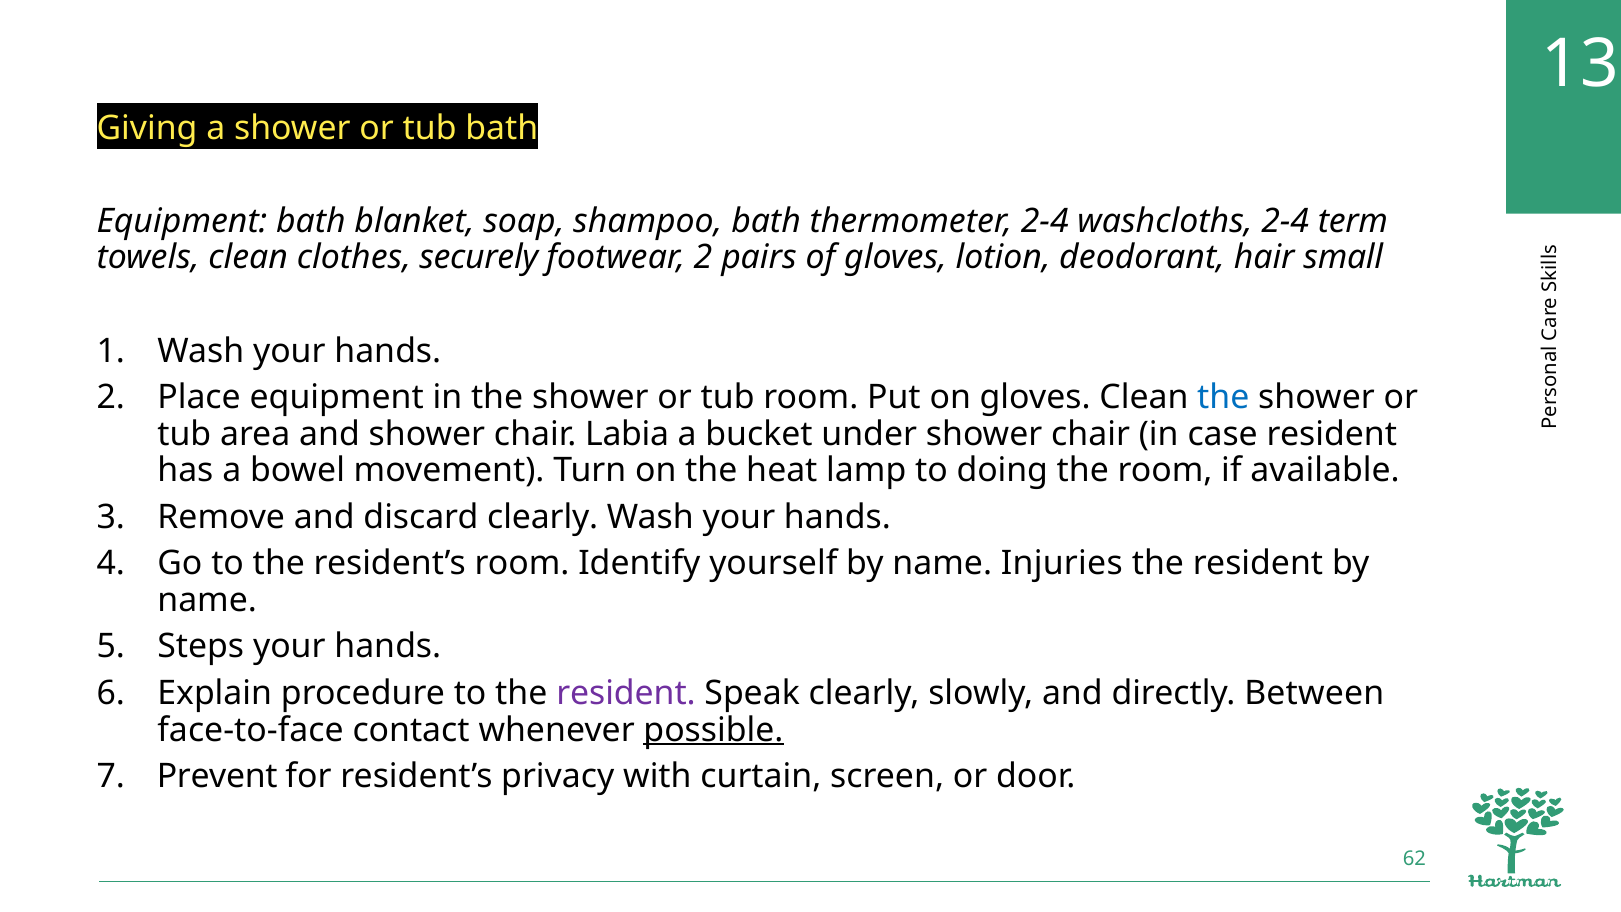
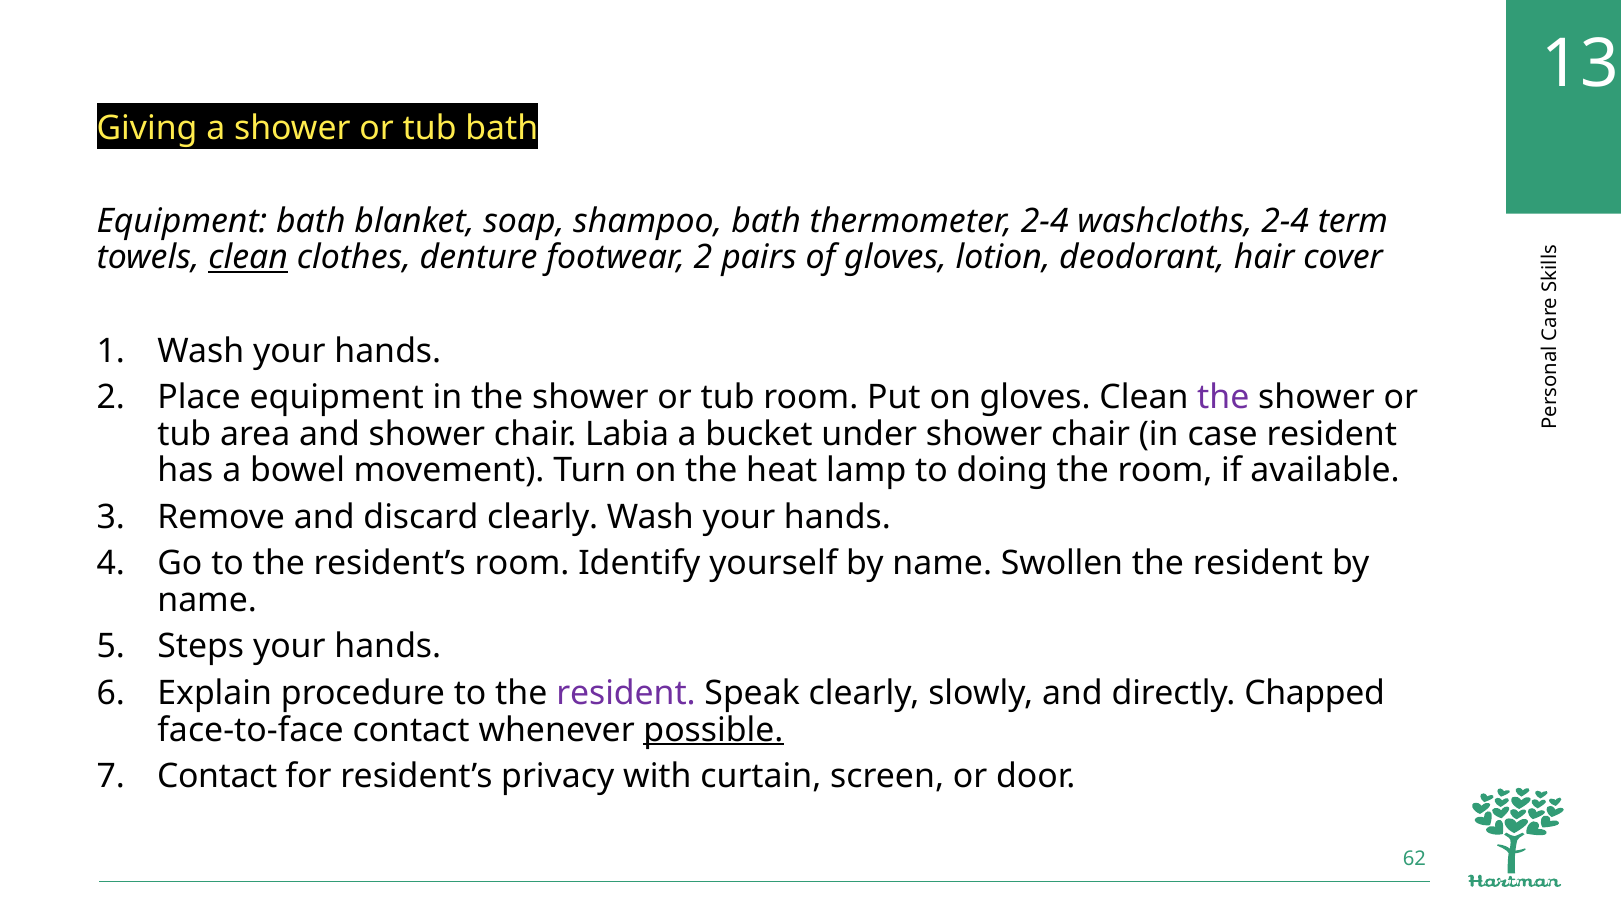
clean underline: none -> present (248, 258)
securely: securely -> denture (479, 258)
small: small -> cover (1343, 258)
the colour: blue -> purple (1223, 397)
Injuries: Injuries -> Swollen (1062, 564)
Between: Between -> Chapped (1315, 693)
Prevent: Prevent -> Contact (217, 776)
